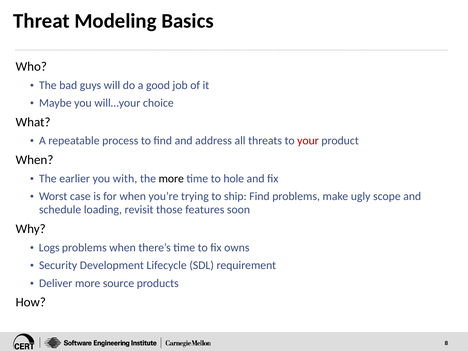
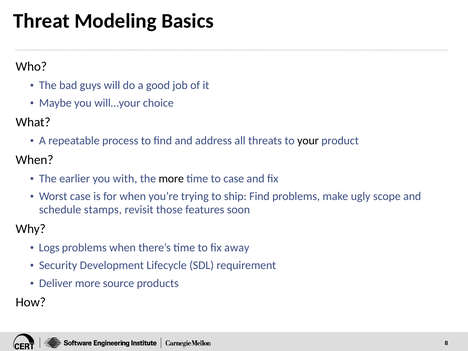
your colour: red -> black (308, 141)
to hole: hole -> case (234, 179)
loading: loading -> stamps (103, 210)
owns: owns -> away (237, 247)
